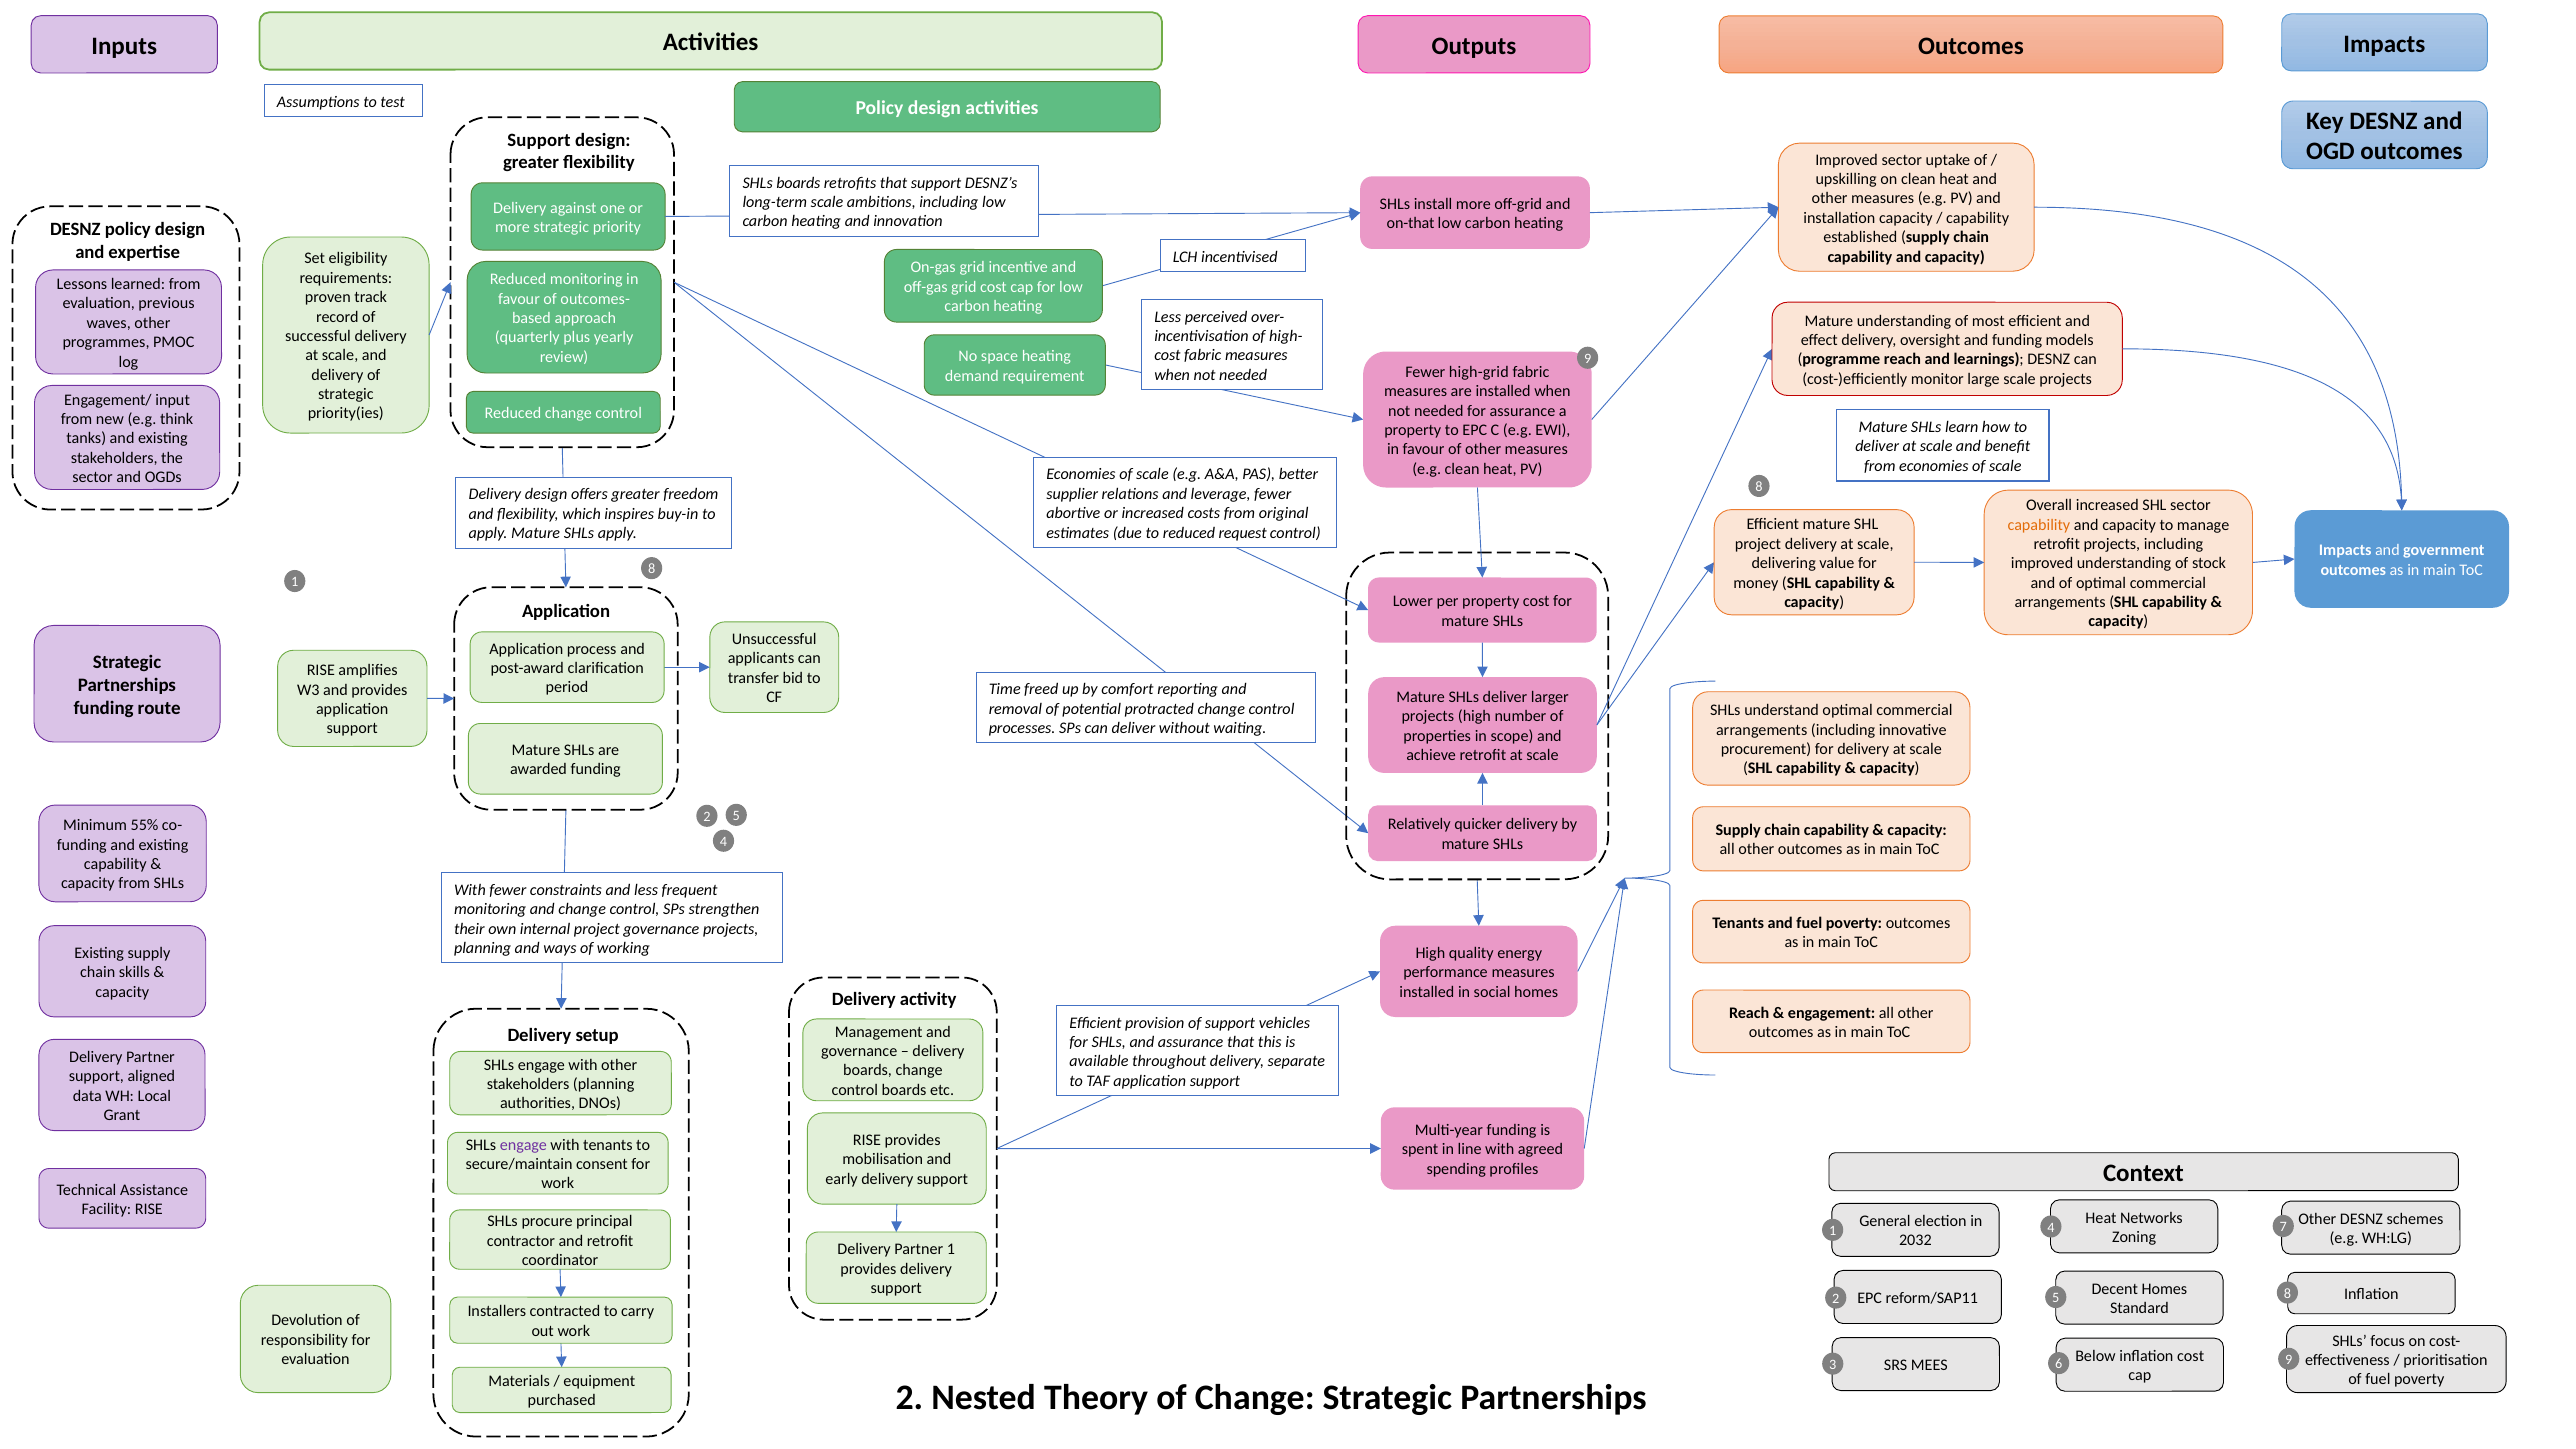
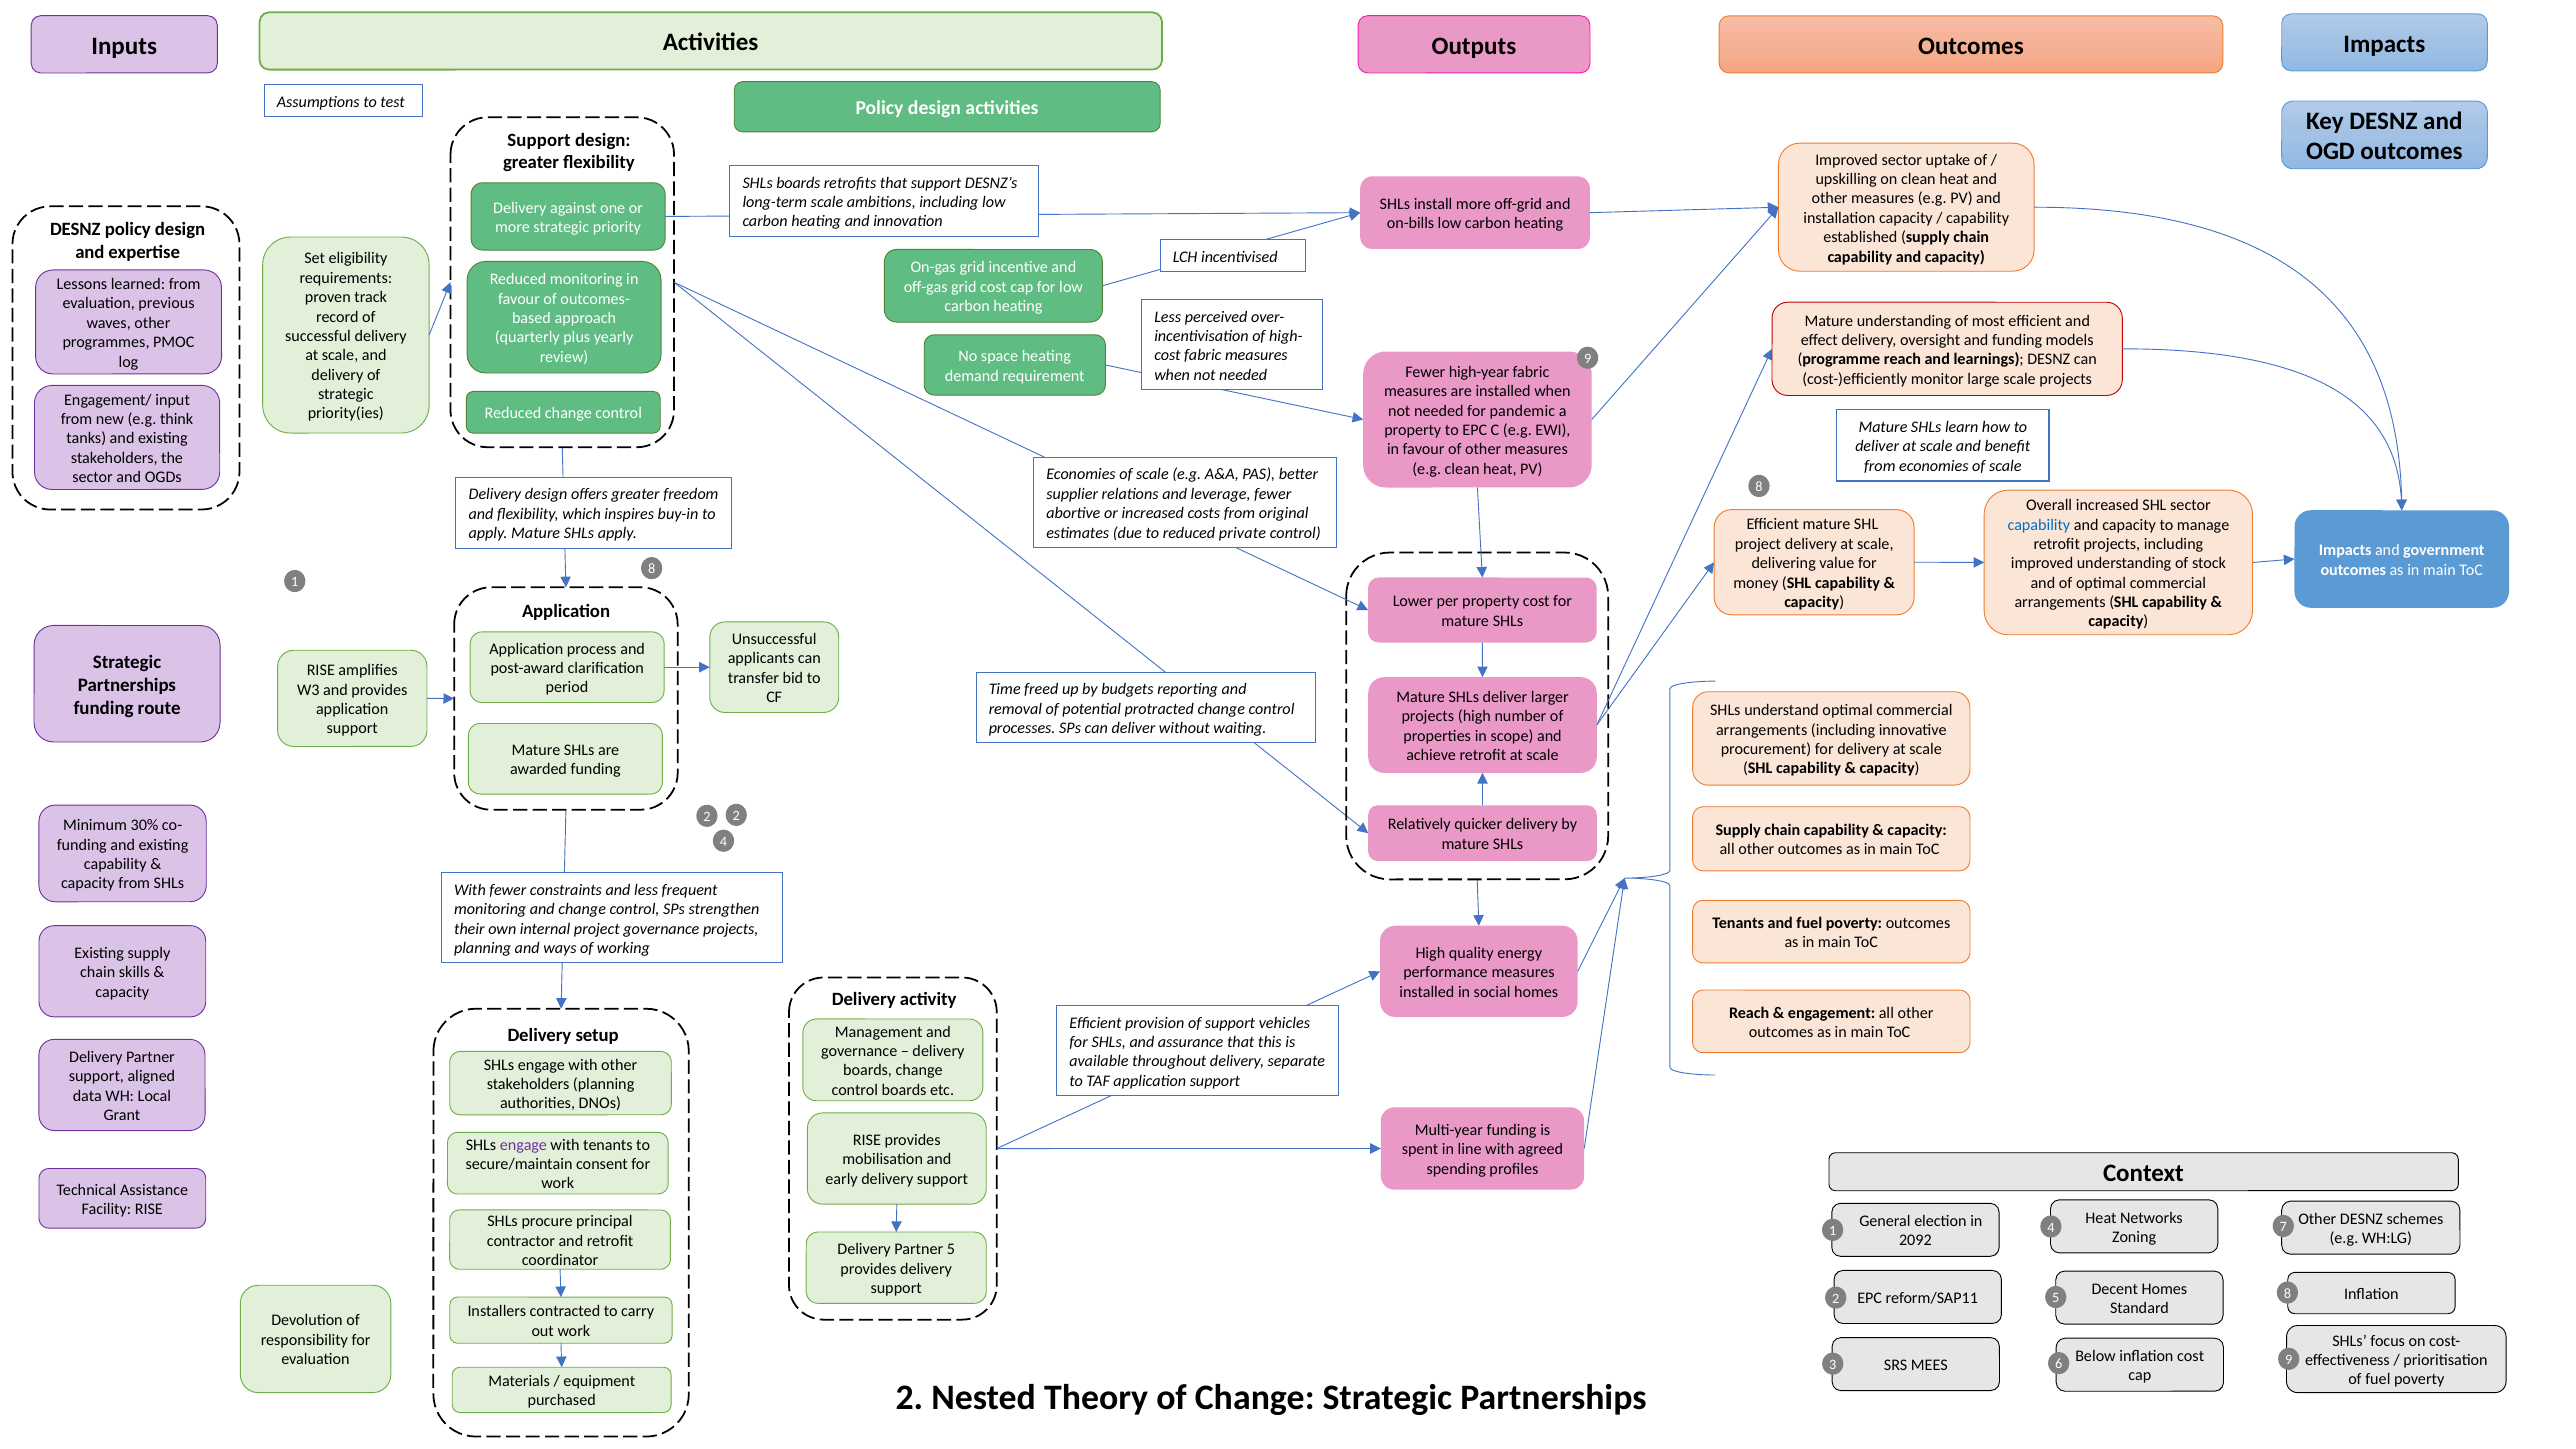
on-that: on-that -> on-bills (1411, 223)
high-grid: high-grid -> high-year (1479, 372)
for assurance: assurance -> pandemic (1522, 411)
capability colour: orange -> blue (2039, 525)
request: request -> private (1242, 533)
comfort: comfort -> budgets (1127, 689)
2 5: 5 -> 2 (736, 816)
55%: 55% -> 30% (145, 825)
2032: 2032 -> 2092 (1915, 1241)
Partner 1: 1 -> 5 (951, 1249)
